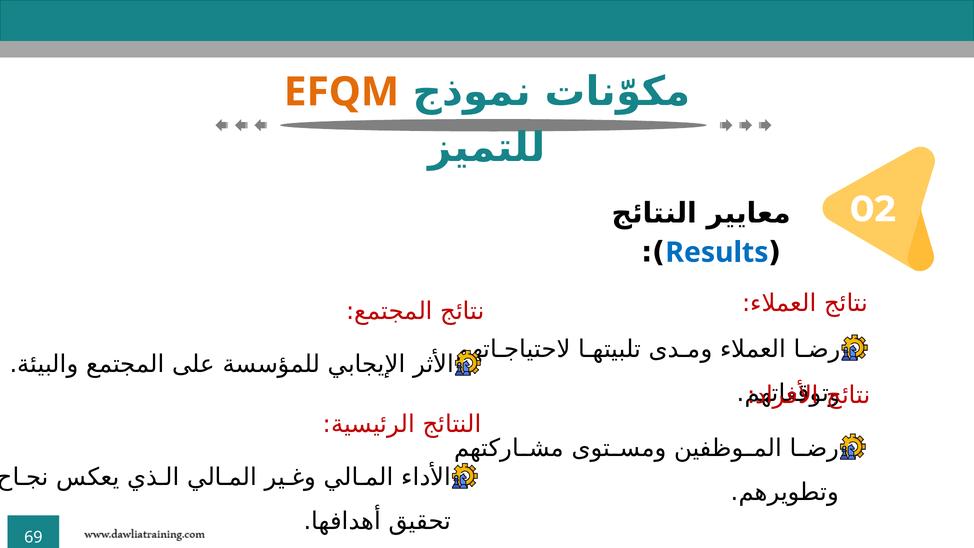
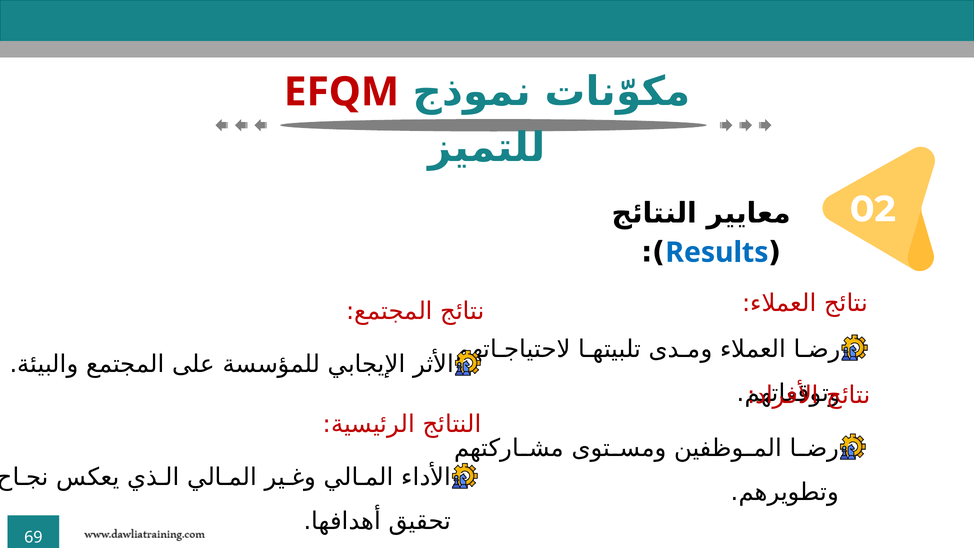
EFQM colour: orange -> red (341, 92)
